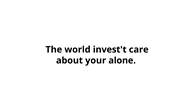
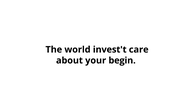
alone: alone -> begin (122, 61)
